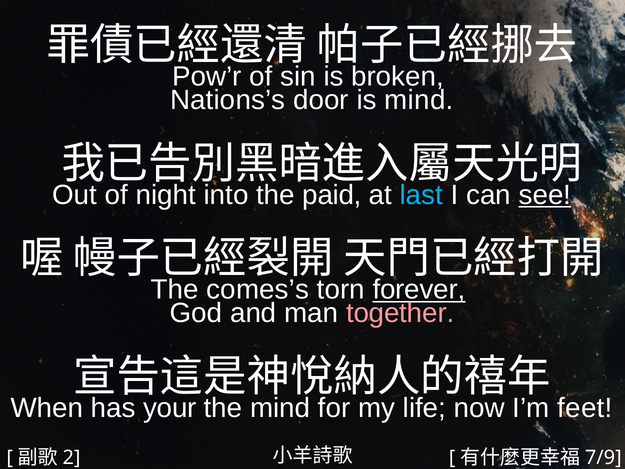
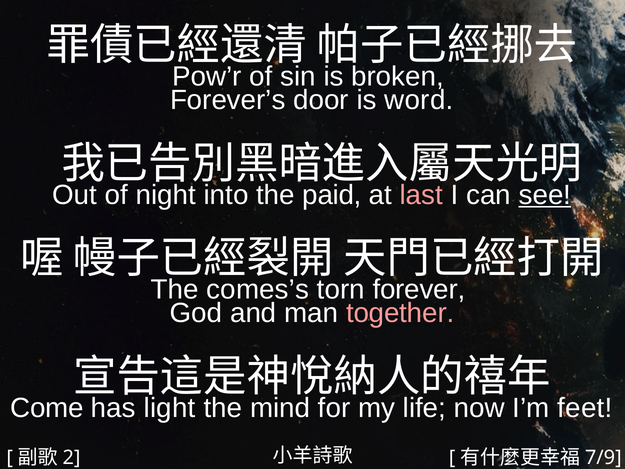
Nations’s: Nations’s -> Forever’s (228, 100)
is mind: mind -> word (419, 100)
last colour: light blue -> pink (421, 195)
forever underline: present -> none (419, 290)
When: When -> Come (47, 408)
your: your -> light (170, 408)
